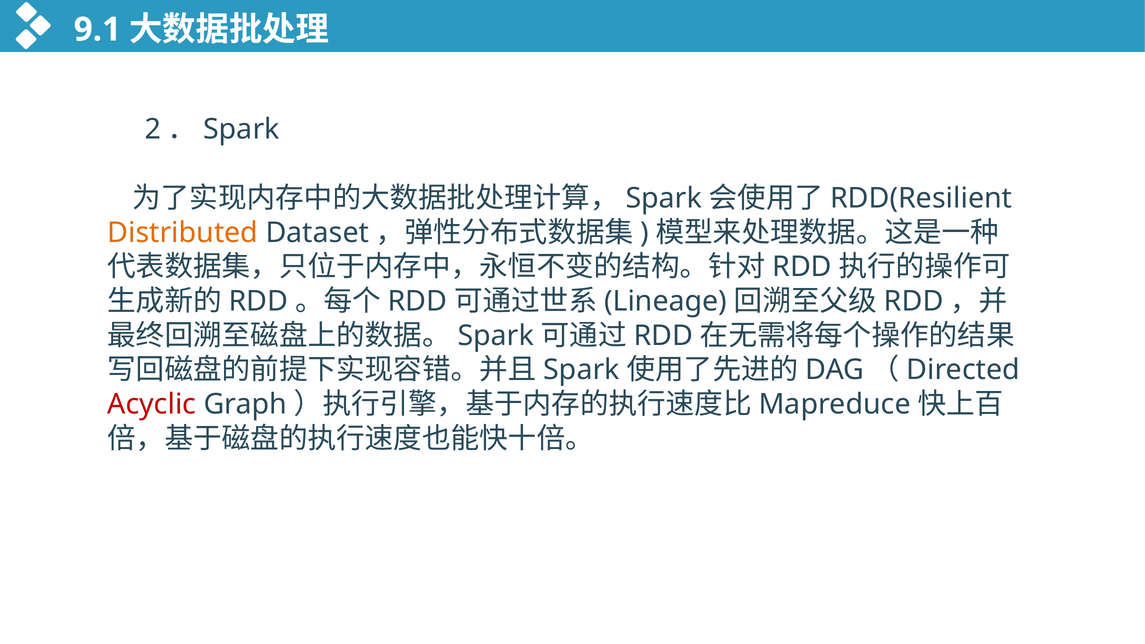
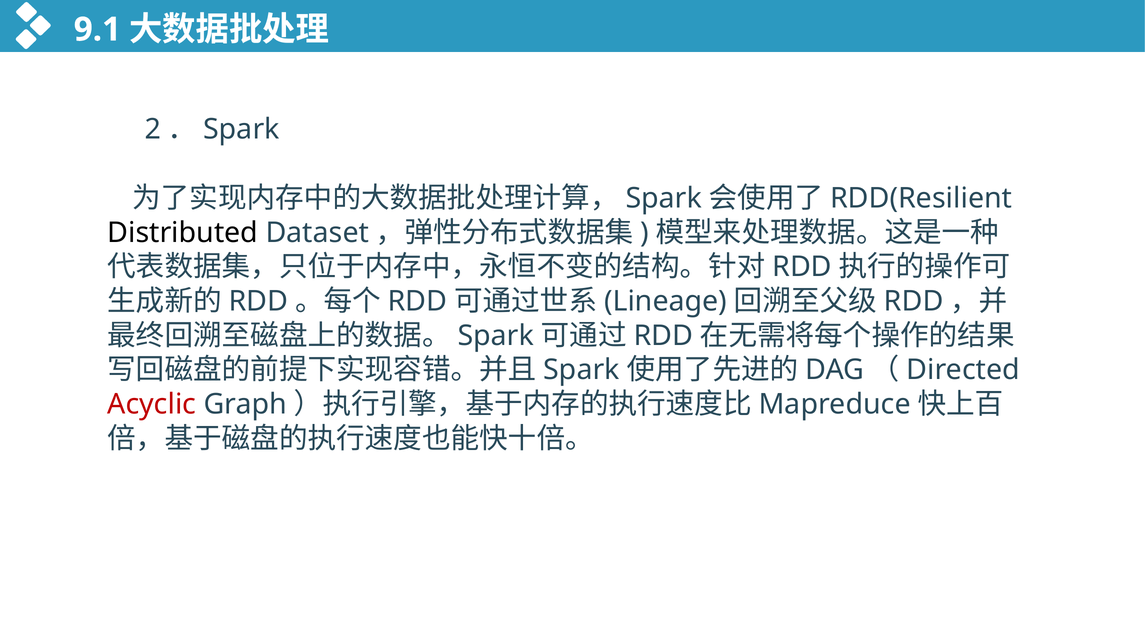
Distributed colour: orange -> black (183, 232)
